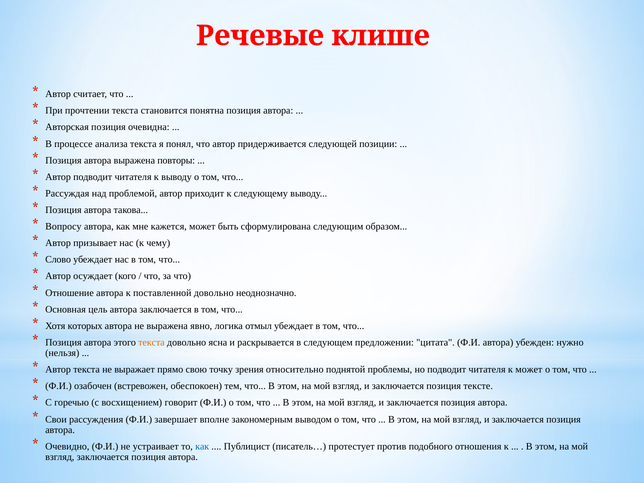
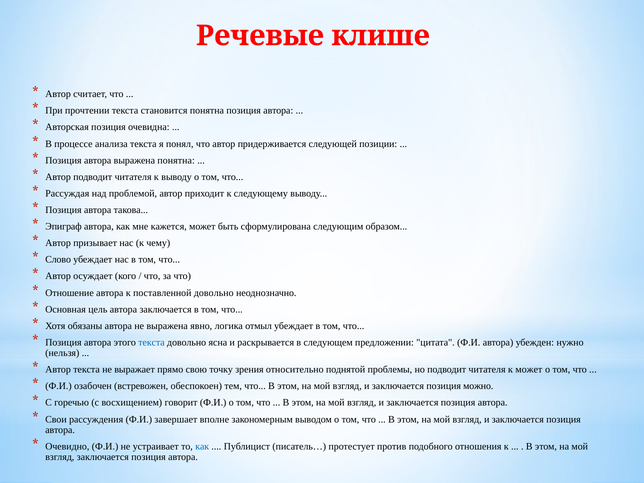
выражена повторы: повторы -> понятна (176, 160)
Вопросу: Вопросу -> Эпиграф (63, 227)
которых: которых -> обязаны (85, 326)
текста colour: orange -> blue (151, 342)
тексте: тексте -> можно (478, 386)
